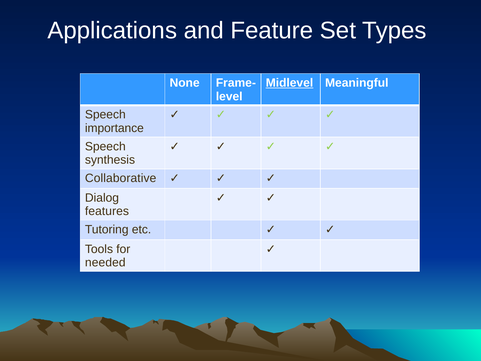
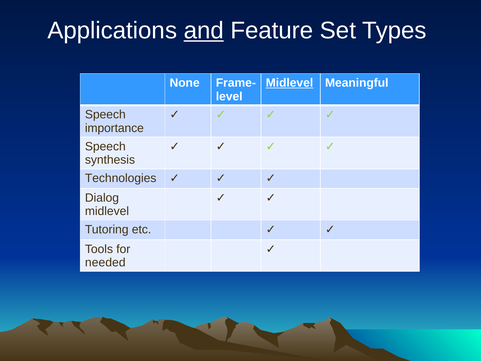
and underline: none -> present (204, 31)
Collaborative: Collaborative -> Technologies (121, 178)
features: features -> midlevel (107, 211)
